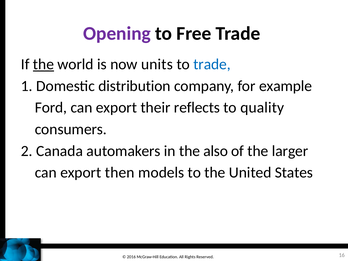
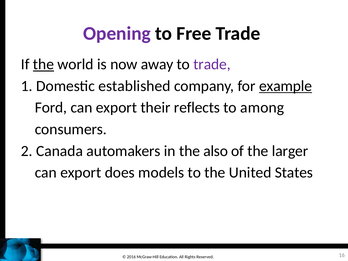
units: units -> away (157, 64)
trade colour: blue -> purple (212, 64)
distribution: distribution -> established (134, 86)
example underline: none -> present (286, 86)
quality: quality -> among (262, 108)
then: then -> does (120, 173)
